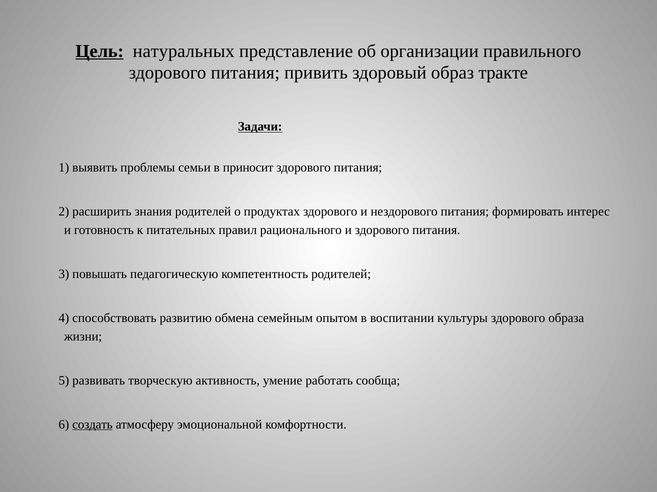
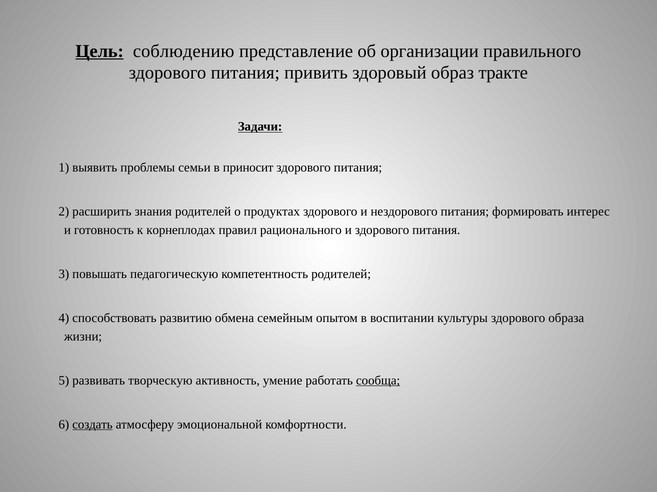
натуральных: натуральных -> соблюдению (184, 51)
питательных: питательных -> корнеплодах (181, 230)
сообща underline: none -> present (378, 381)
